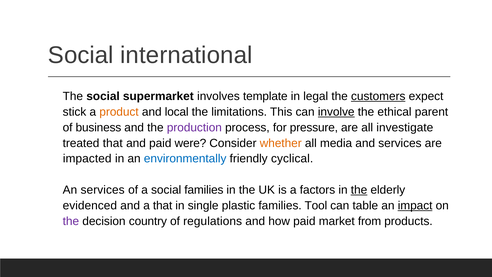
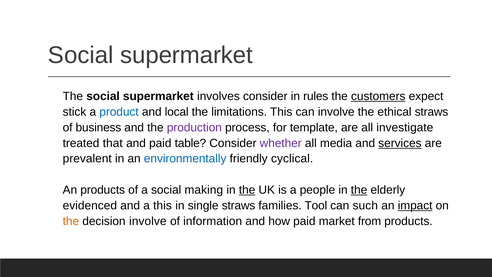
international: international -> supermarket (187, 55)
involves template: template -> consider (265, 96)
legal: legal -> rules (316, 96)
product colour: orange -> blue (119, 112)
involve underline: present -> none (336, 112)
ethical parent: parent -> straws (432, 112)
pressure: pressure -> template (314, 127)
were: were -> table (190, 143)
whether colour: orange -> purple (281, 143)
services underline: none -> present (400, 143)
impacted: impacted -> prevalent (87, 159)
An services: services -> products (103, 190)
social families: families -> making (204, 190)
the underline: none -> present (247, 190)
factors: factors -> people (317, 190)
a that: that -> this (163, 205)
single plastic: plastic -> straws (239, 205)
table: table -> such (365, 205)
the colour: purple -> orange (71, 221)
decision country: country -> involve (148, 221)
regulations: regulations -> information (213, 221)
